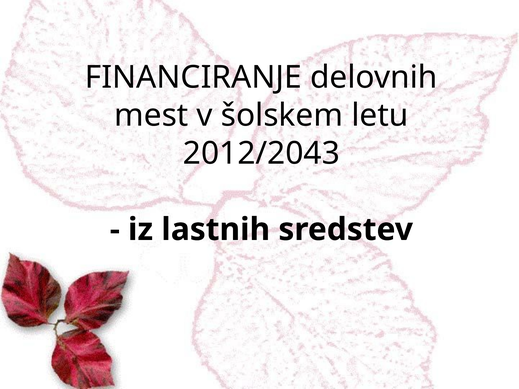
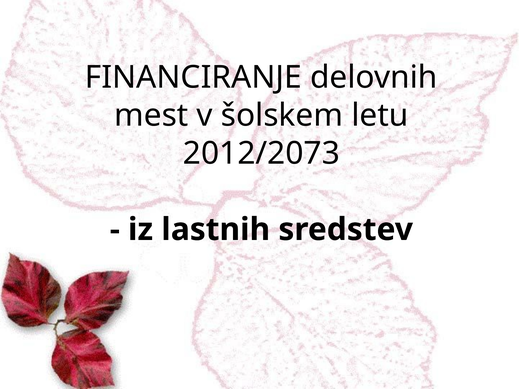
2012/2043: 2012/2043 -> 2012/2073 (261, 154)
